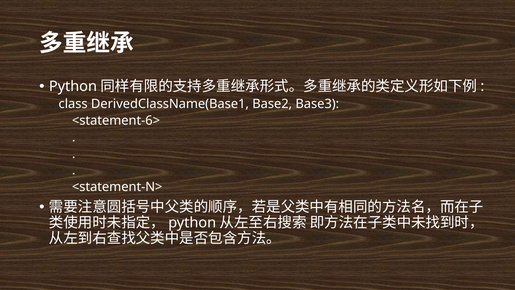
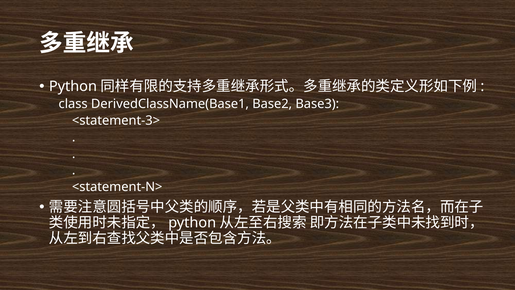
<statement-6>: <statement-6> -> <statement-3> (116, 120)
